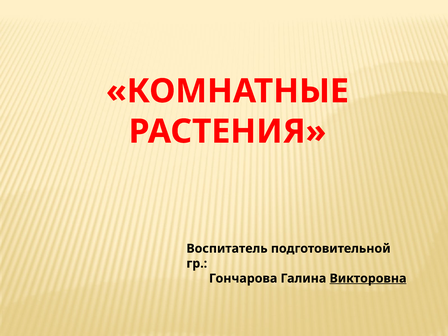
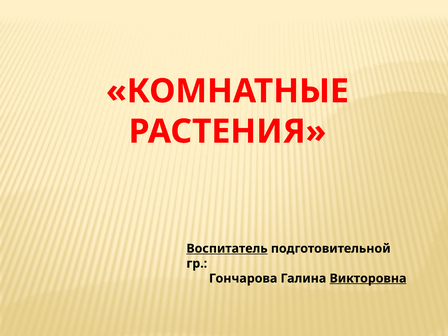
Воспитатель underline: none -> present (227, 249)
